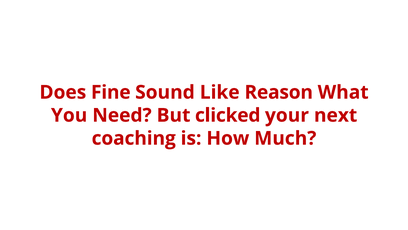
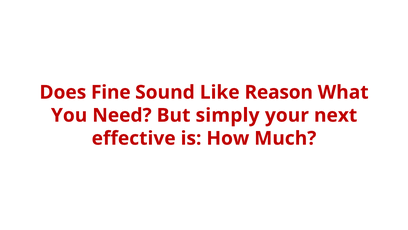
clicked: clicked -> simply (228, 115)
coaching: coaching -> effective (134, 138)
